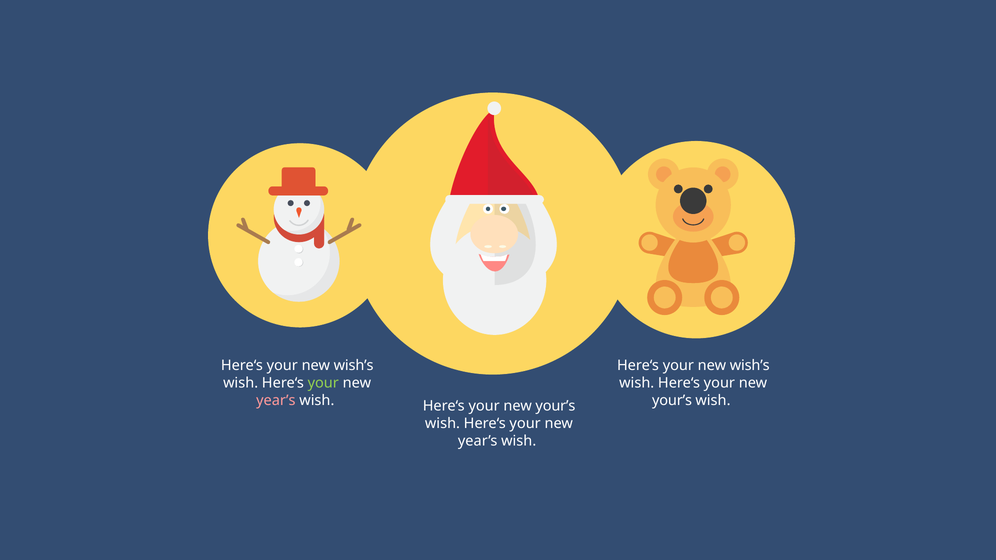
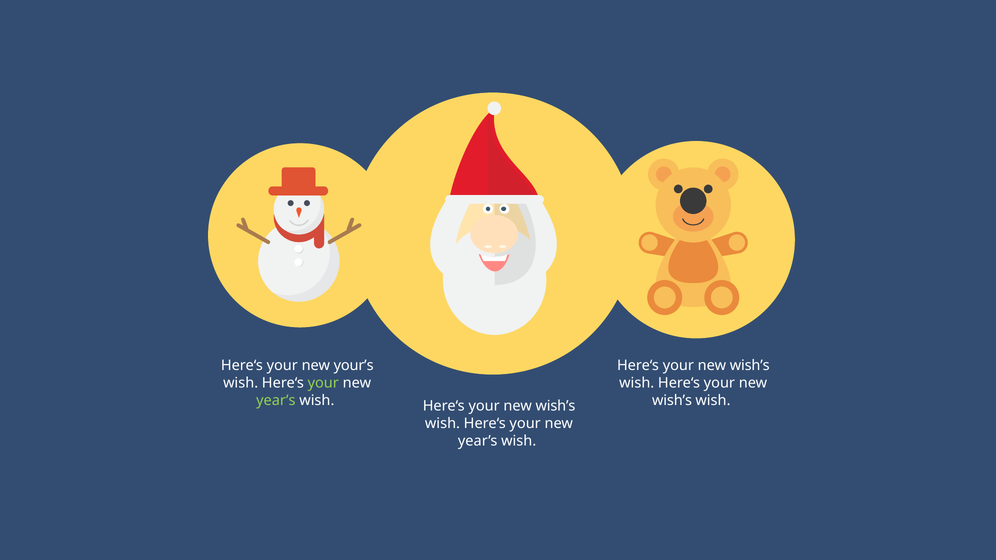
wish’s: wish’s -> your’s (354, 366)
year’s colour: pink -> light green (276, 401)
your’s: your’s -> wish’s (555, 406)
your’s: your’s -> wish’s (672, 401)
